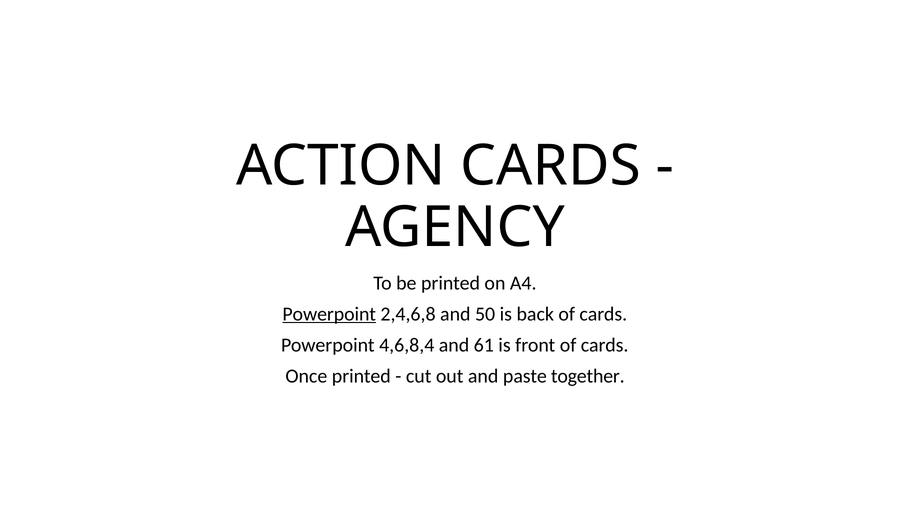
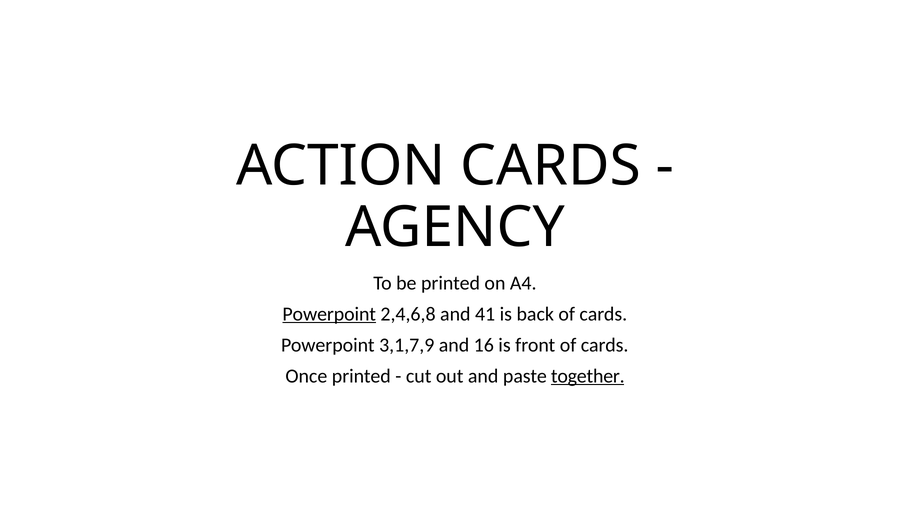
50: 50 -> 41 (485, 314)
4,6,8,4: 4,6,8,4 -> 3,1,7,9 (407, 345)
61: 61 -> 16 (484, 345)
together underline: none -> present (588, 376)
